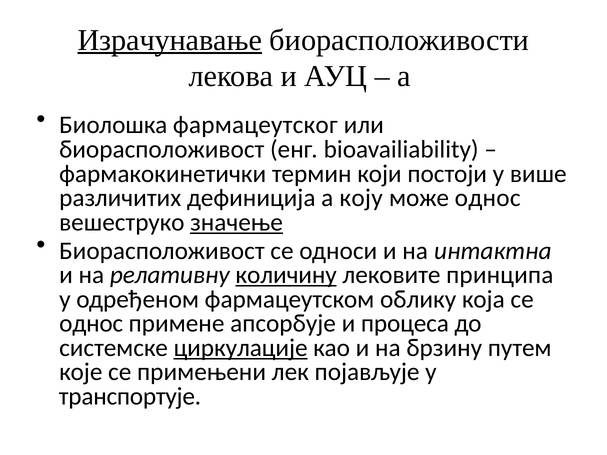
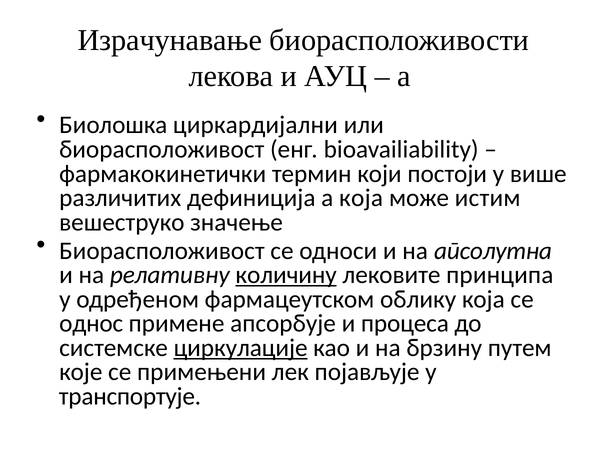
Израчунавање underline: present -> none (170, 40)
фармацеутског: фармацеутског -> циркардијални (255, 125)
а коју: коју -> која (361, 198)
може однос: однос -> истим (488, 198)
значење underline: present -> none (237, 222)
интактна: интактна -> апсолутна (493, 251)
